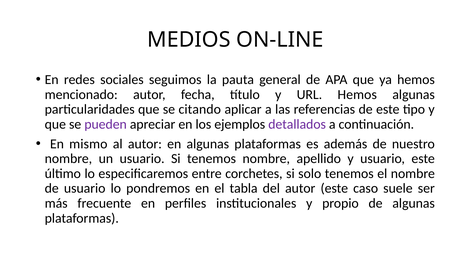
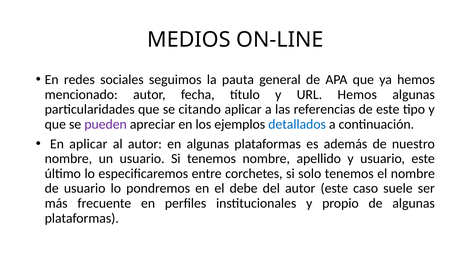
detallados colour: purple -> blue (297, 124)
En mismo: mismo -> aplicar (88, 144)
tabla: tabla -> debe (244, 188)
